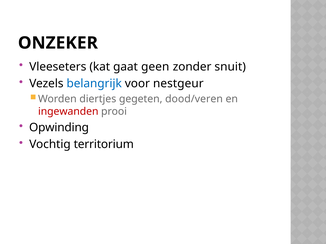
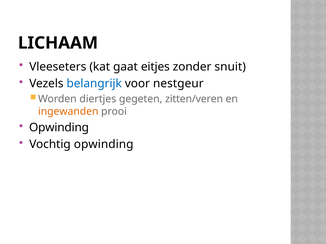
ONZEKER: ONZEKER -> LICHAAM (58, 43)
geen: geen -> eitjes (155, 67)
dood/veren: dood/veren -> zitten/veren (194, 99)
ingewanden colour: red -> orange (68, 112)
Vochtig territorium: territorium -> opwinding (104, 145)
